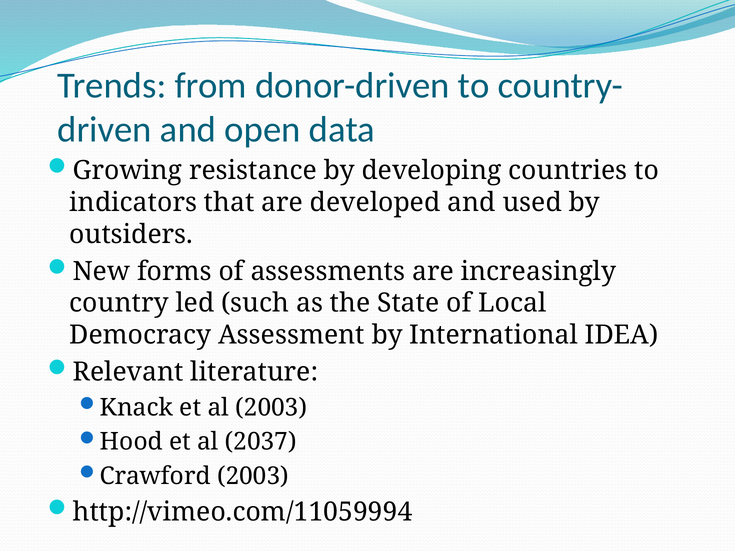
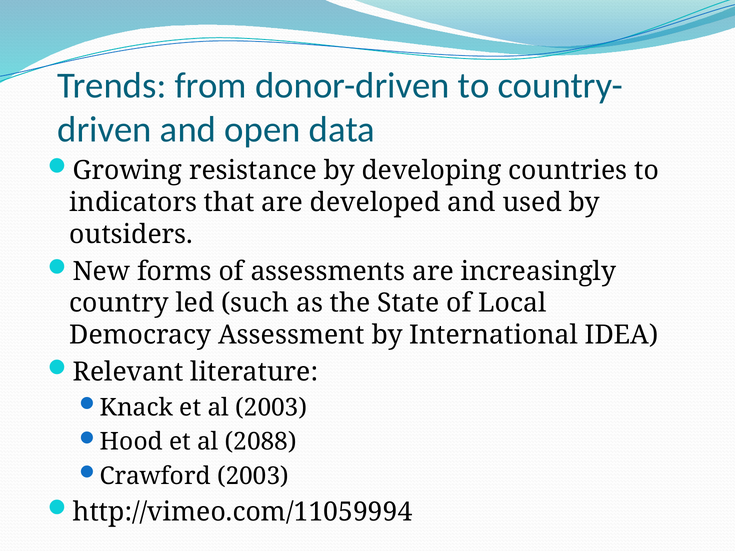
2037: 2037 -> 2088 (261, 442)
